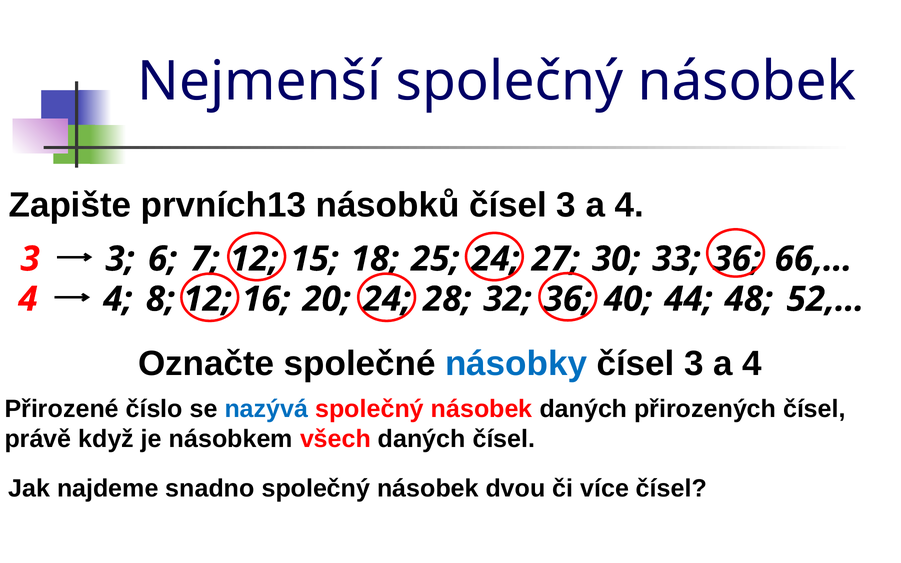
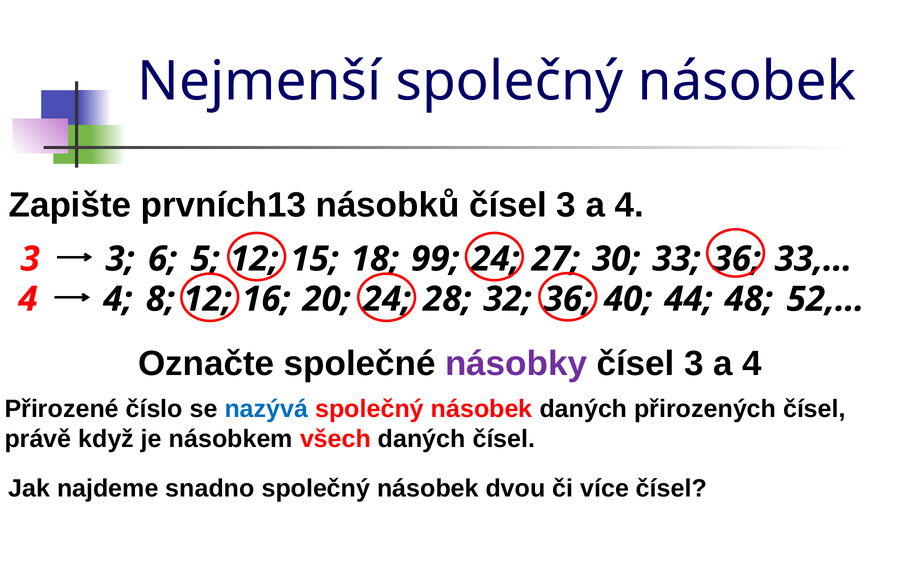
7: 7 -> 5 (205, 259)
25: 25 -> 99 (435, 259)
66,…: 66,… -> 33,… (813, 259)
násobky colour: blue -> purple (516, 364)
